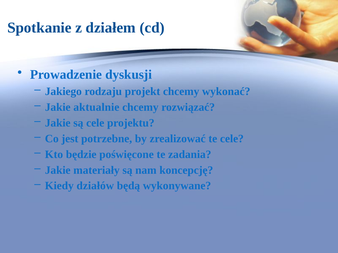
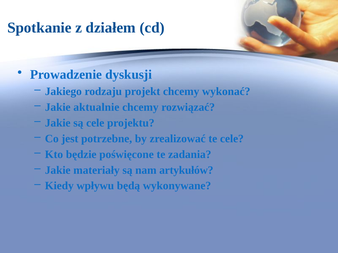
koncepcję: koncepcję -> artykułów (186, 170)
działów: działów -> wpływu (95, 186)
